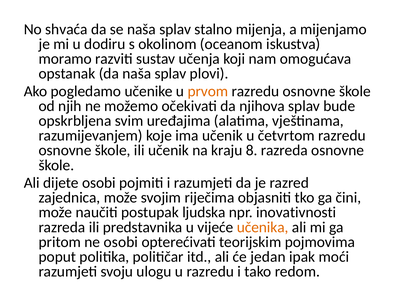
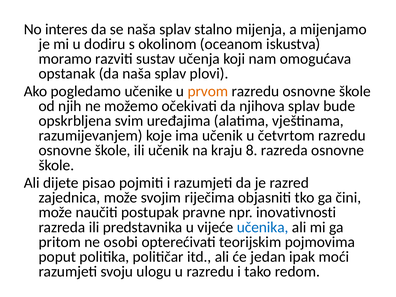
shvaća: shvaća -> interes (66, 29)
dijete osobi: osobi -> pisao (99, 183)
ljudska: ljudska -> pravne (204, 212)
učenika colour: orange -> blue (263, 227)
